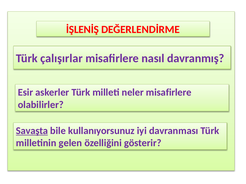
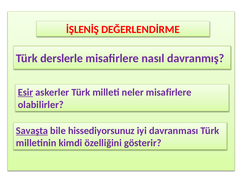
çalışırlar: çalışırlar -> derslerle (62, 58)
Esir underline: none -> present (25, 93)
kullanıyorsunuz: kullanıyorsunuz -> hissediyorsunuz (101, 131)
gelen: gelen -> kimdi (70, 143)
